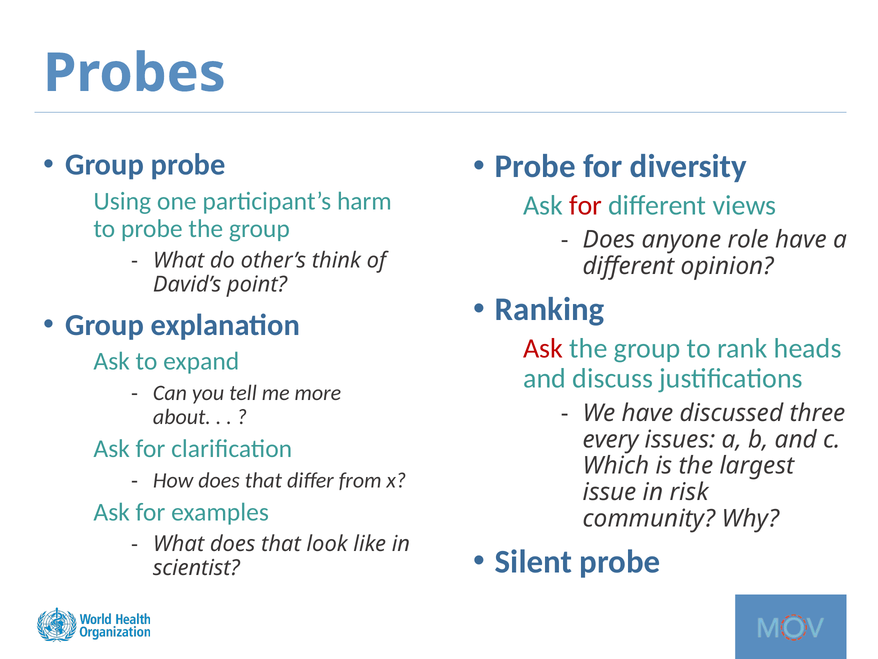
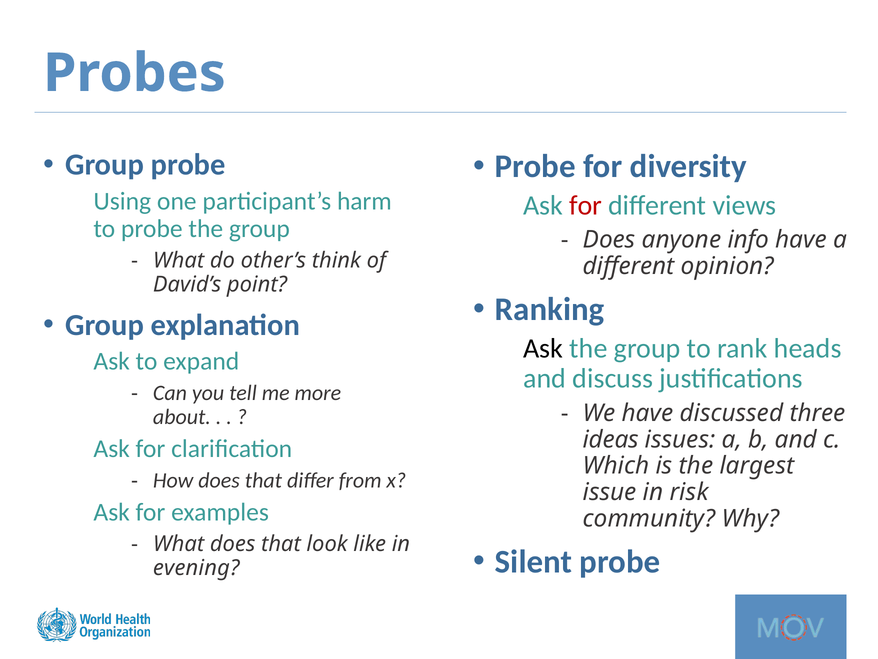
role: role -> info (748, 240)
Ask colour: red -> black (543, 348)
every: every -> ideas (611, 439)
scientist: scientist -> evening (196, 567)
